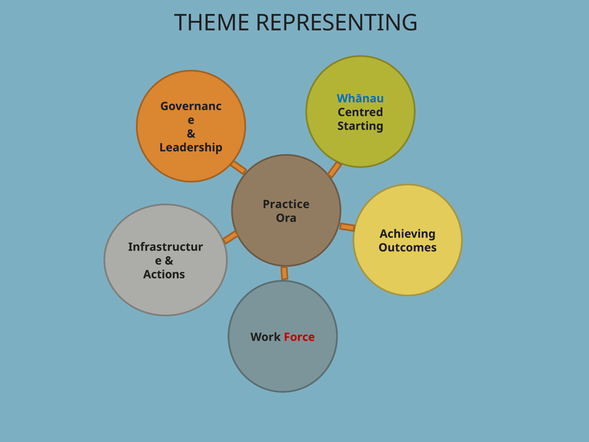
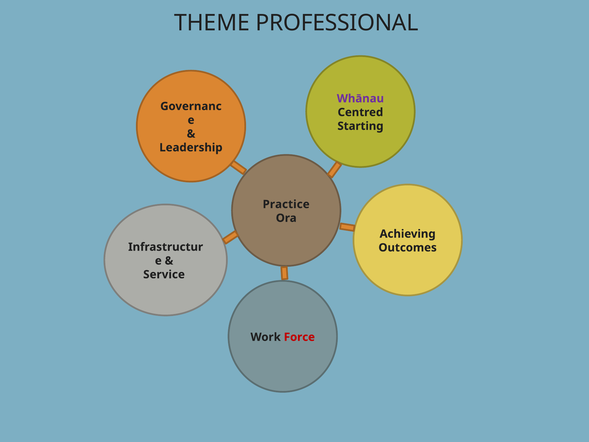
REPRESENTING: REPRESENTING -> PROFESSIONAL (337, 23)
Whānau colour: blue -> purple (360, 99)
Actions: Actions -> Service (164, 274)
